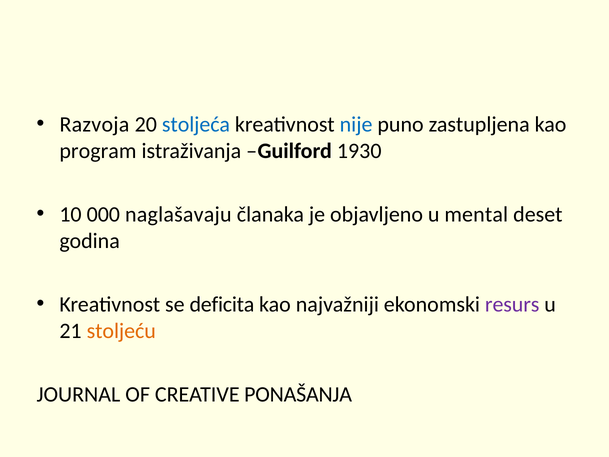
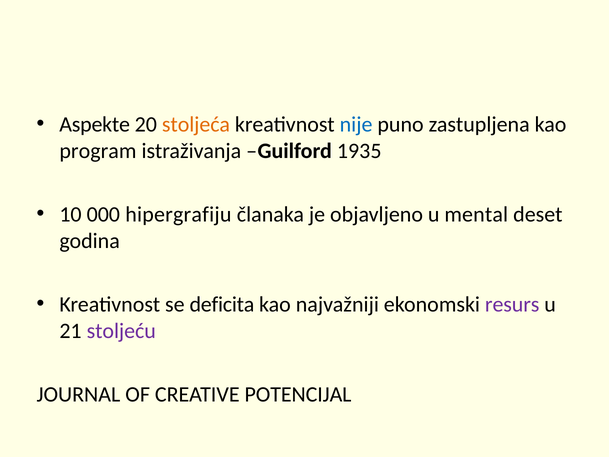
Razvoja: Razvoja -> Aspekte (95, 124)
stoljeća colour: blue -> orange (196, 124)
1930: 1930 -> 1935 (359, 151)
naglašavaju: naglašavaju -> hipergrafiju (178, 214)
stoljeću colour: orange -> purple (121, 331)
PONAŠANJA: PONAŠANJA -> POTENCIJAL (298, 394)
